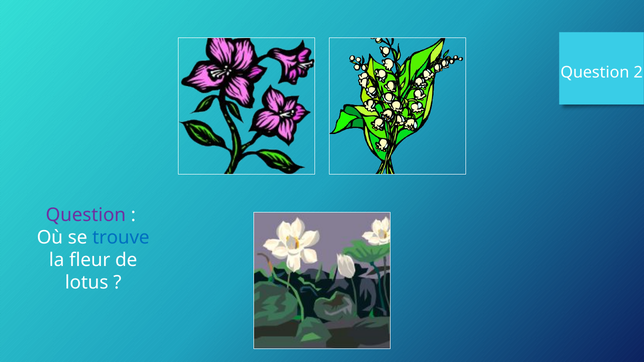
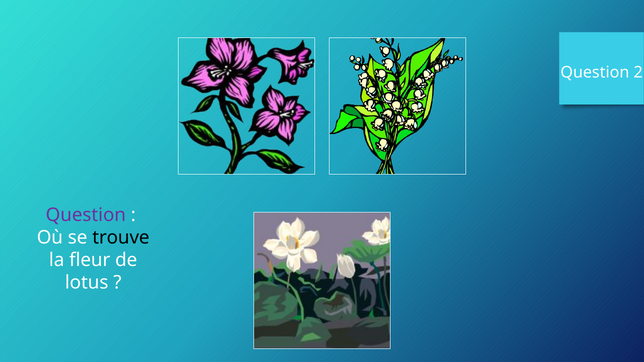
trouve colour: blue -> black (121, 238)
